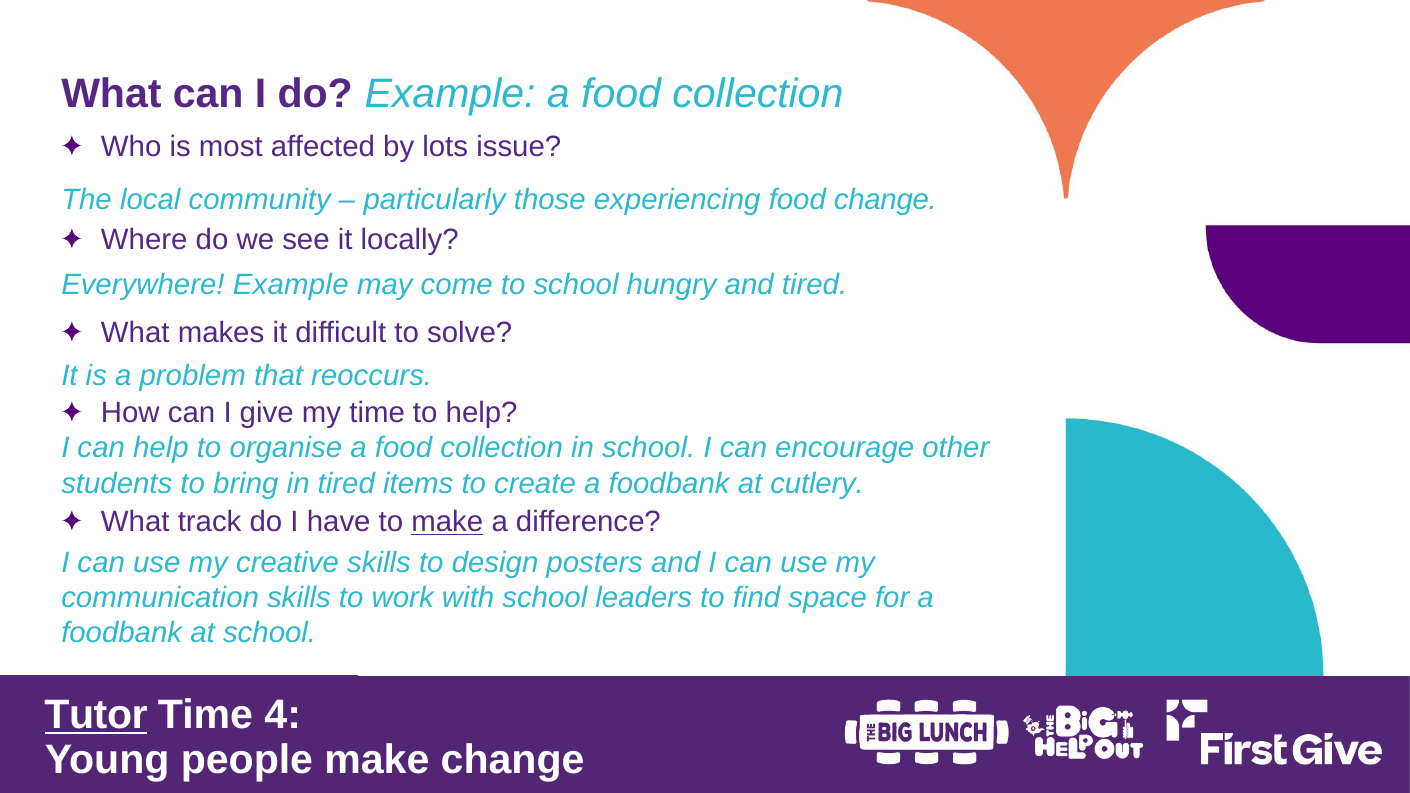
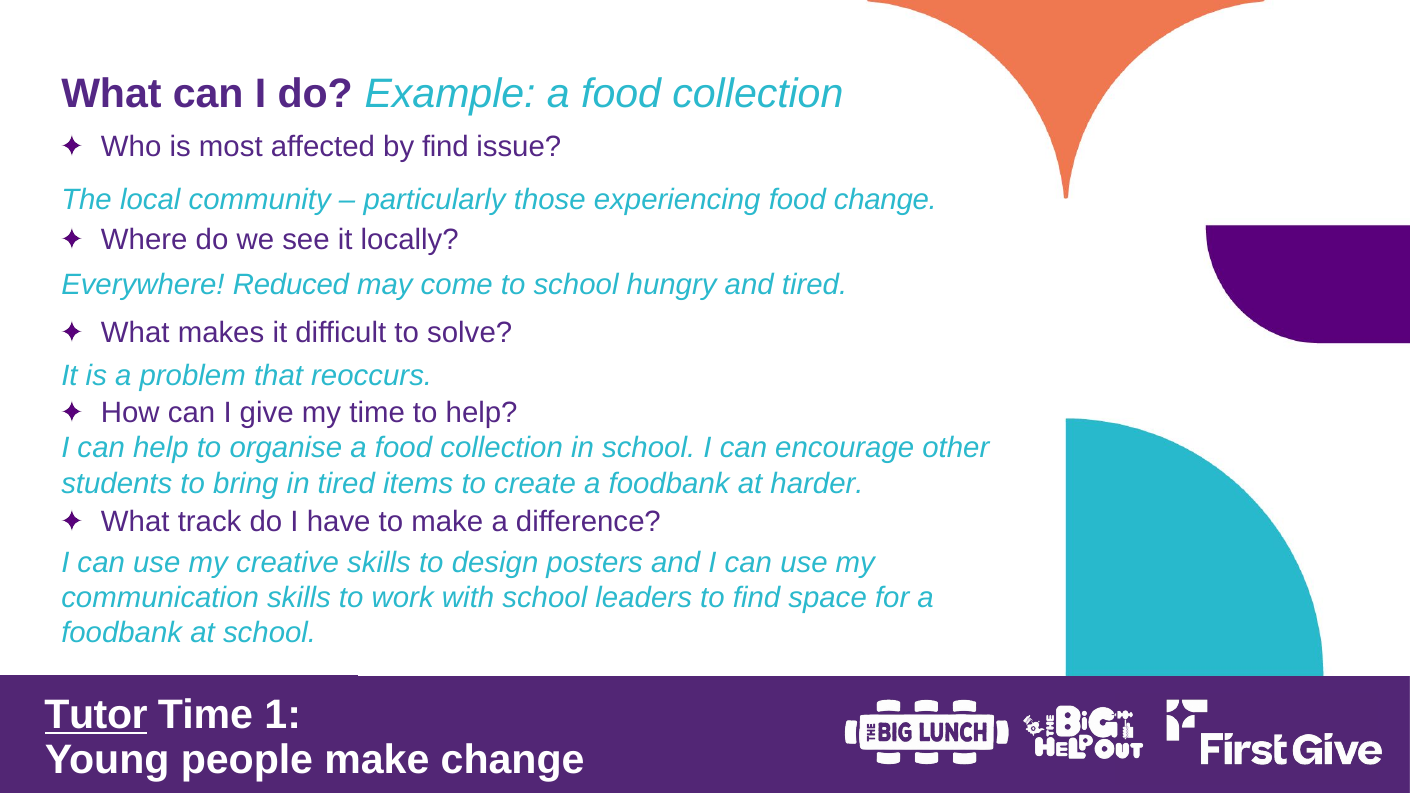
by lots: lots -> find (445, 147)
Everywhere Example: Example -> Reduced (291, 284)
cutlery: cutlery -> harder (817, 484)
make underline: present -> none (447, 522)
4: 4 -> 1 (283, 715)
